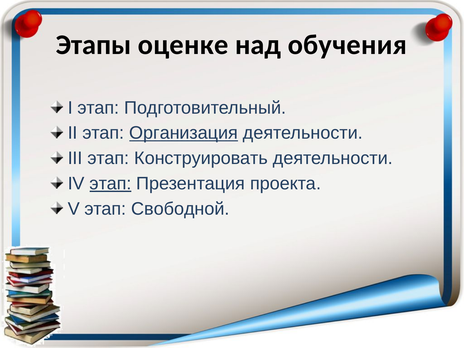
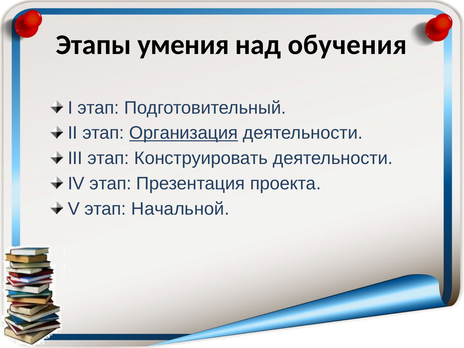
оценке: оценке -> умения (183, 45)
этап underline: present -> none (111, 184)
Свободной: Свободной -> Начальной (180, 209)
